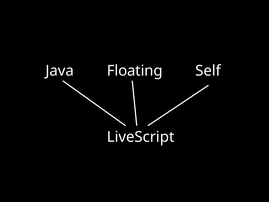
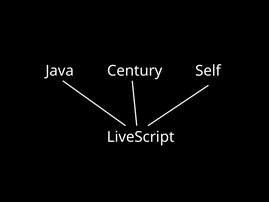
Floating: Floating -> Century (135, 71)
